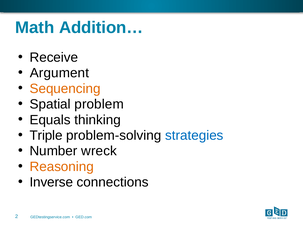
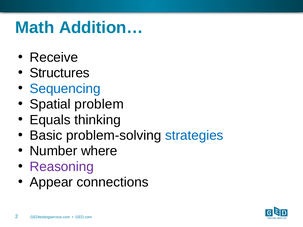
Argument: Argument -> Structures (60, 73)
Sequencing colour: orange -> blue (65, 89)
Triple: Triple -> Basic (46, 136)
wreck: wreck -> where (99, 151)
Reasoning colour: orange -> purple (62, 167)
Inverse: Inverse -> Appear (51, 182)
